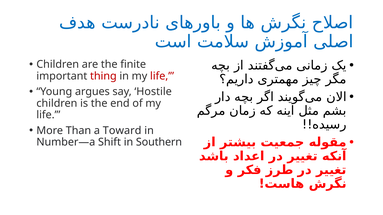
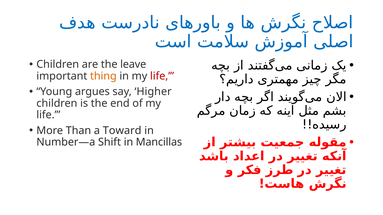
finite: finite -> leave (133, 65)
thing colour: red -> orange (103, 76)
Hostile: Hostile -> Higher (153, 92)
Southern: Southern -> Mancillas (159, 142)
